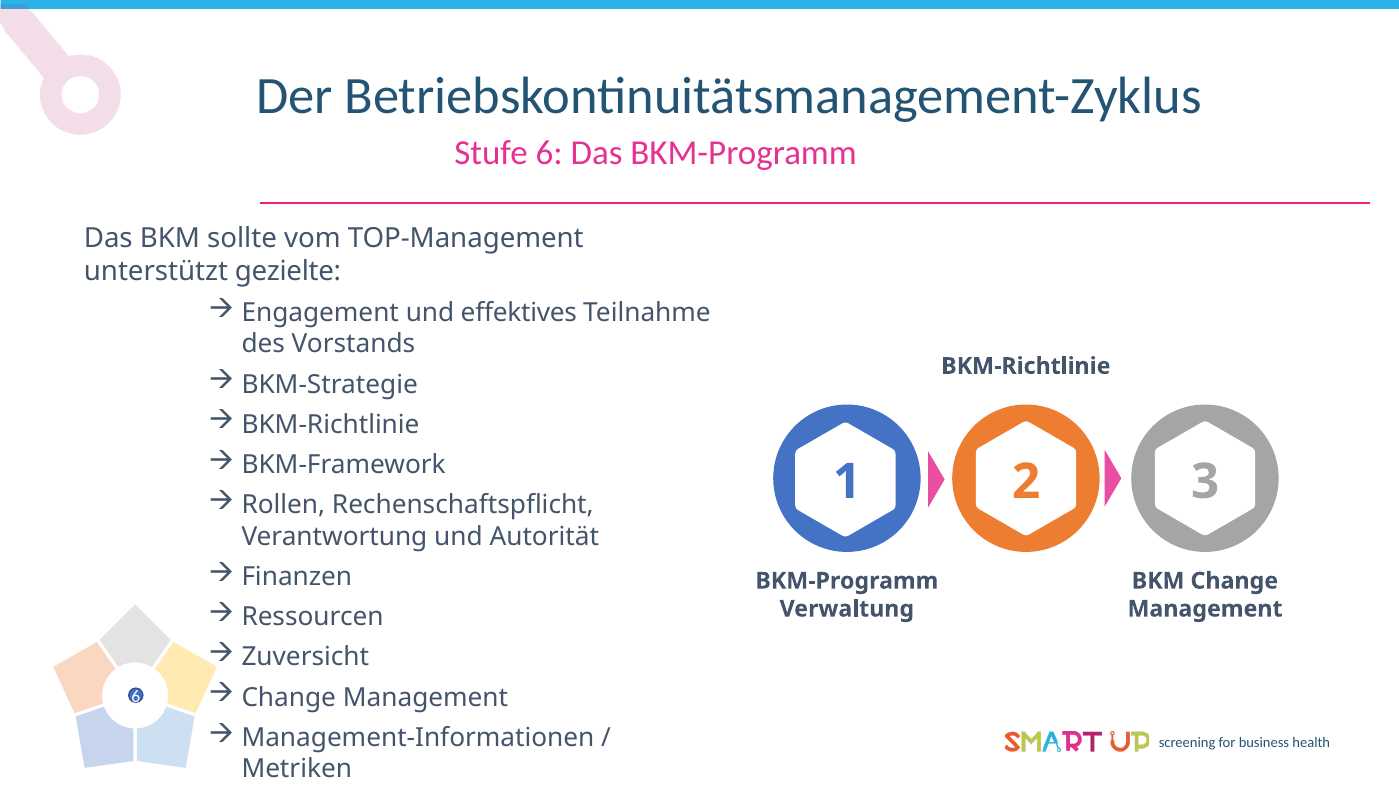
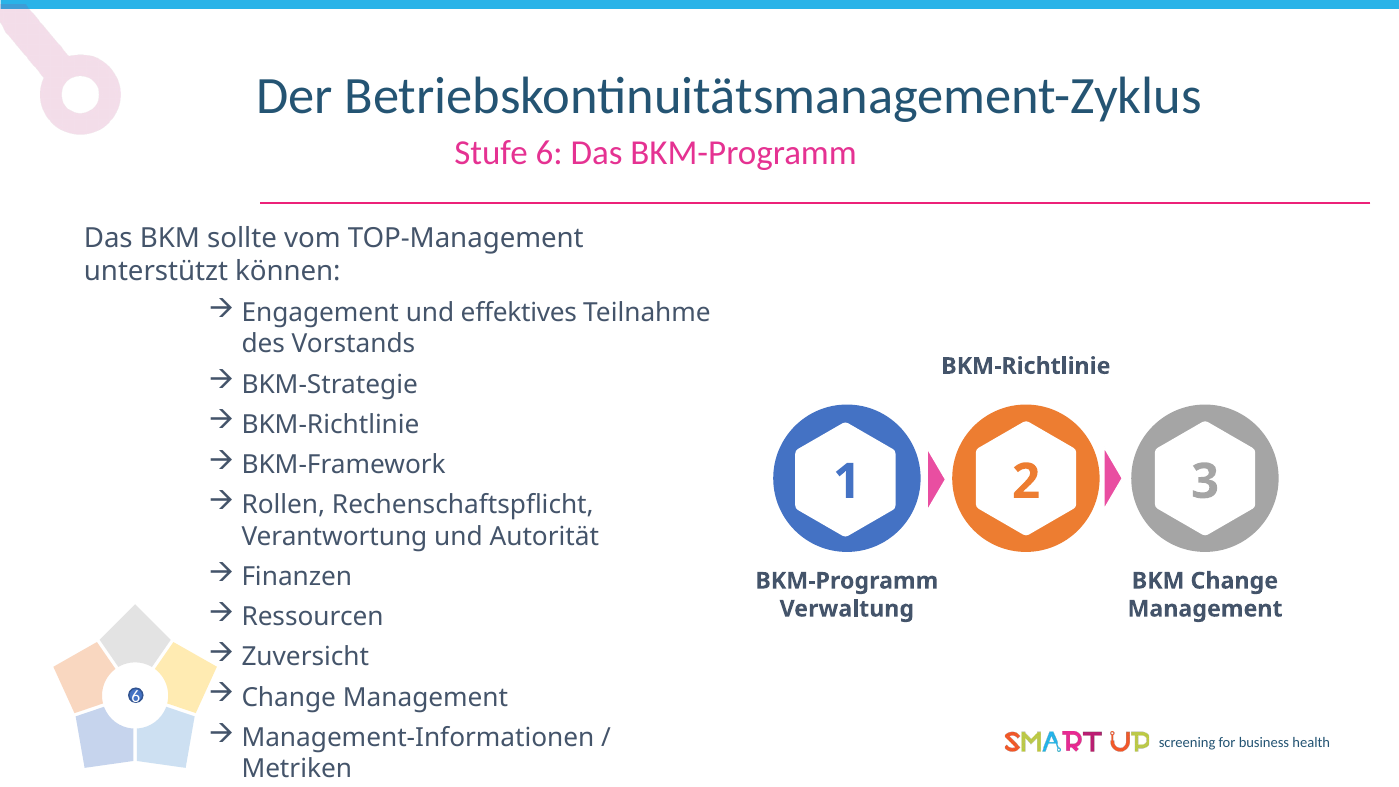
gezielte: gezielte -> können (288, 272)
